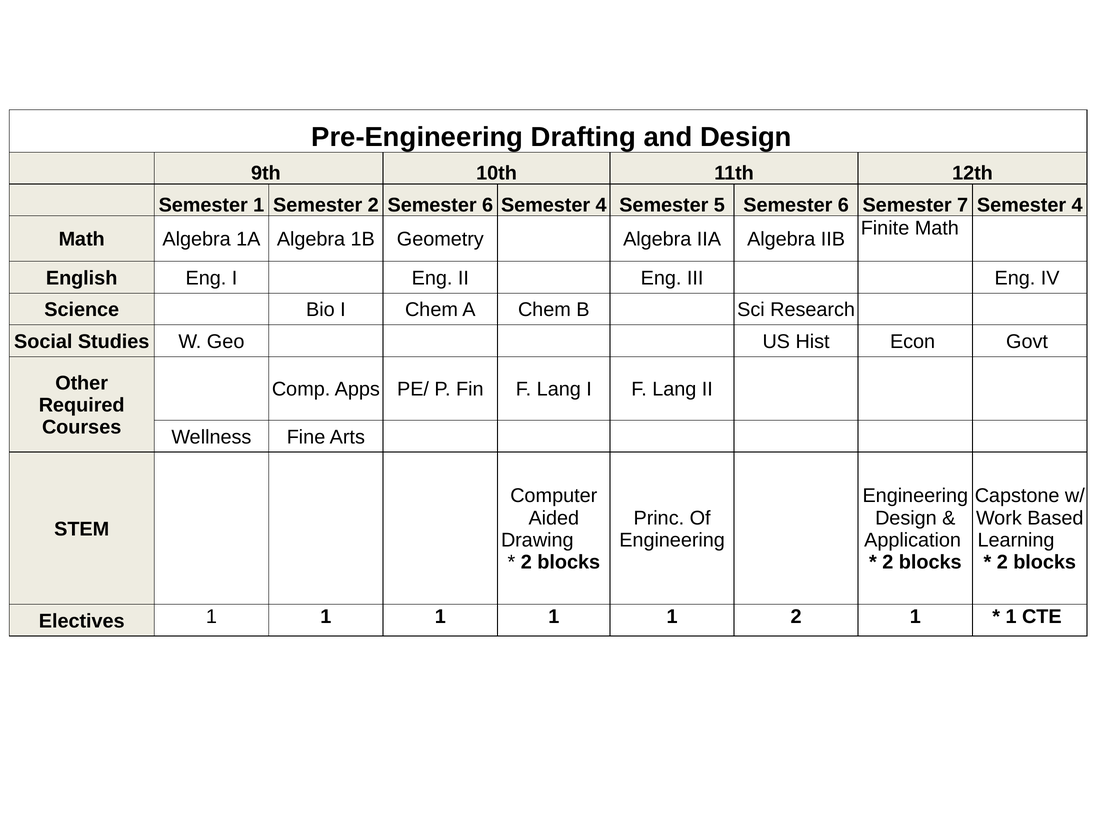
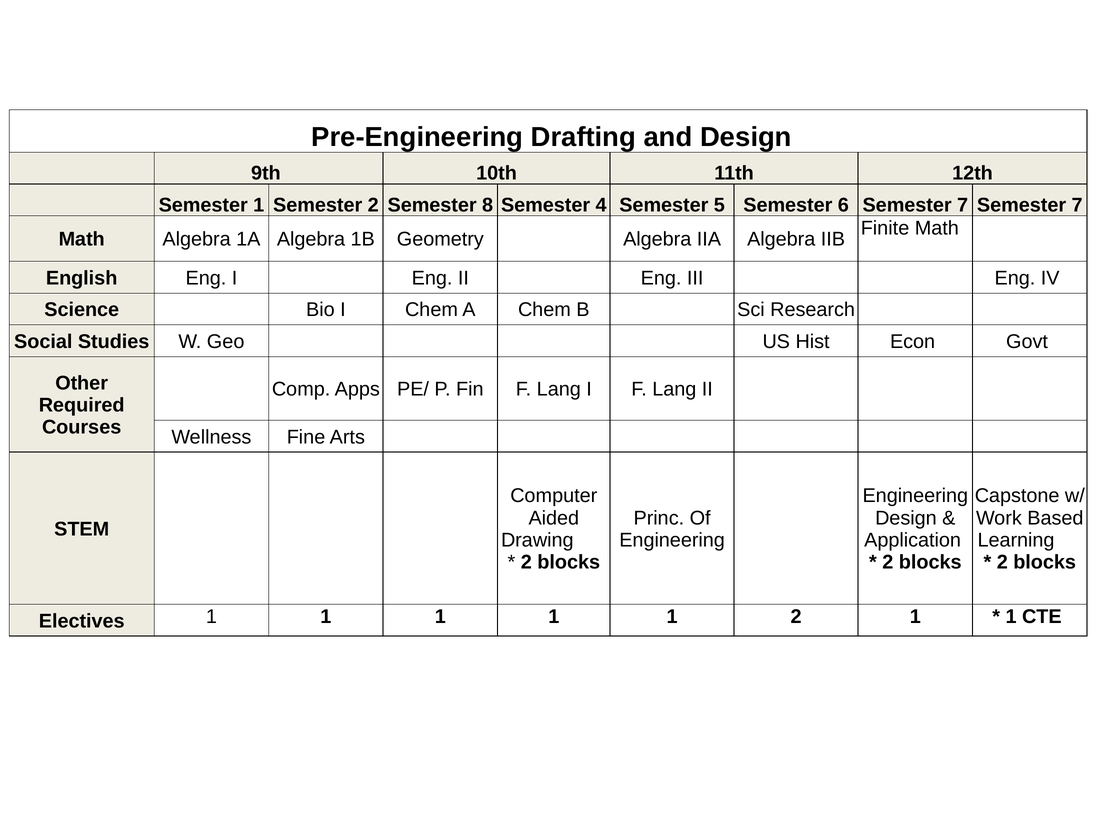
2 Semester 6: 6 -> 8 (488, 205)
7 Semester 4: 4 -> 7 (1077, 205)
